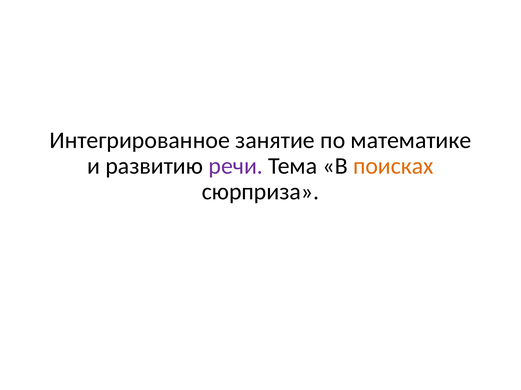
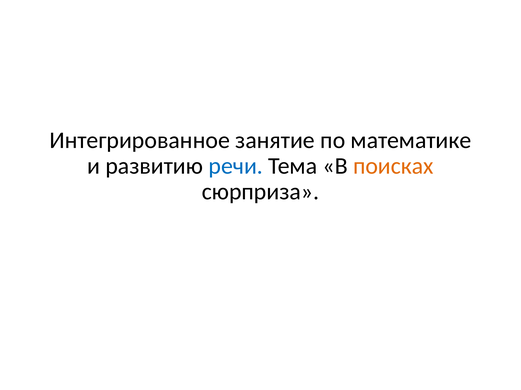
речи colour: purple -> blue (236, 166)
